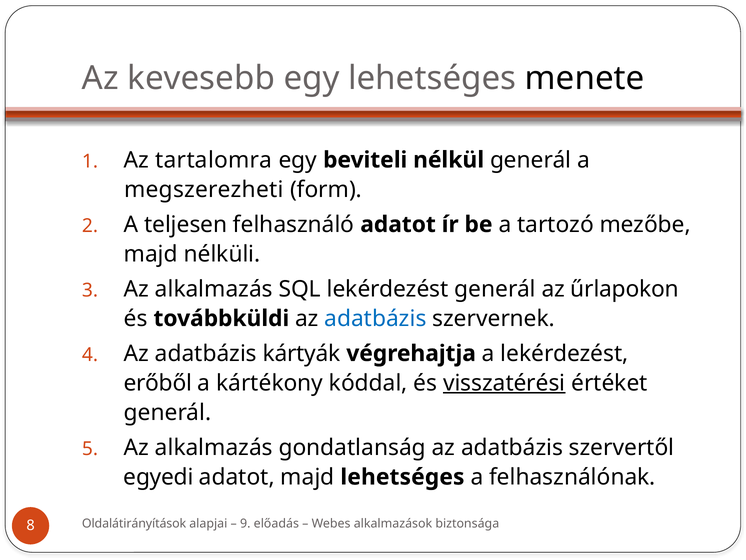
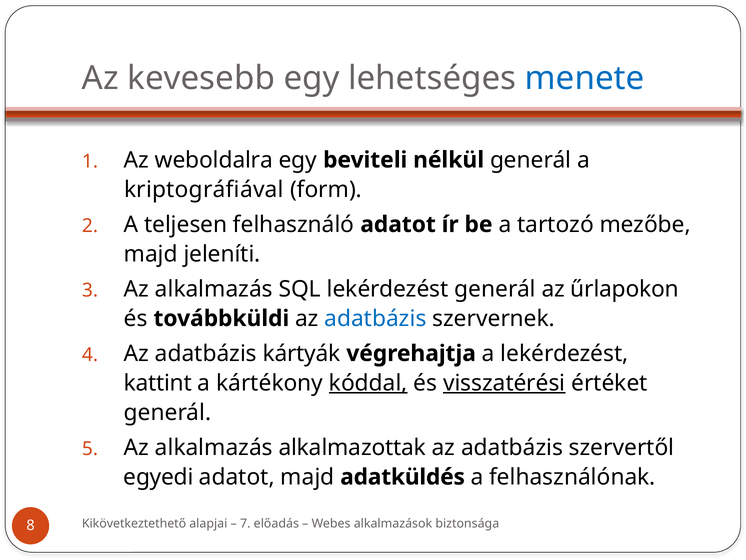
menete colour: black -> blue (585, 78)
tartalomra: tartalomra -> weboldalra (214, 160)
megszerezheti: megszerezheti -> kriptográfiával (204, 189)
nélküli: nélküli -> jeleníti (222, 254)
erőből: erőből -> kattint (158, 383)
kóddal underline: none -> present (368, 383)
gondatlanság: gondatlanság -> alkalmazottak (352, 447)
majd lehetséges: lehetséges -> adatküldés (403, 477)
Oldalátirányítások: Oldalátirányítások -> Kikövetkeztethető (134, 523)
9: 9 -> 7 (245, 523)
